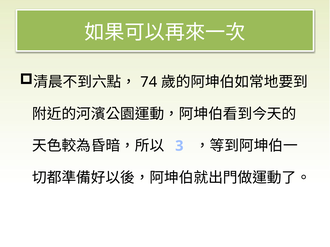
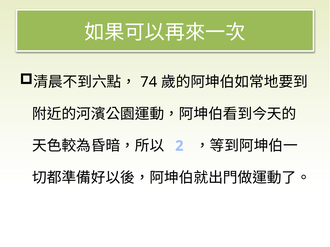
3: 3 -> 2 (179, 146)
